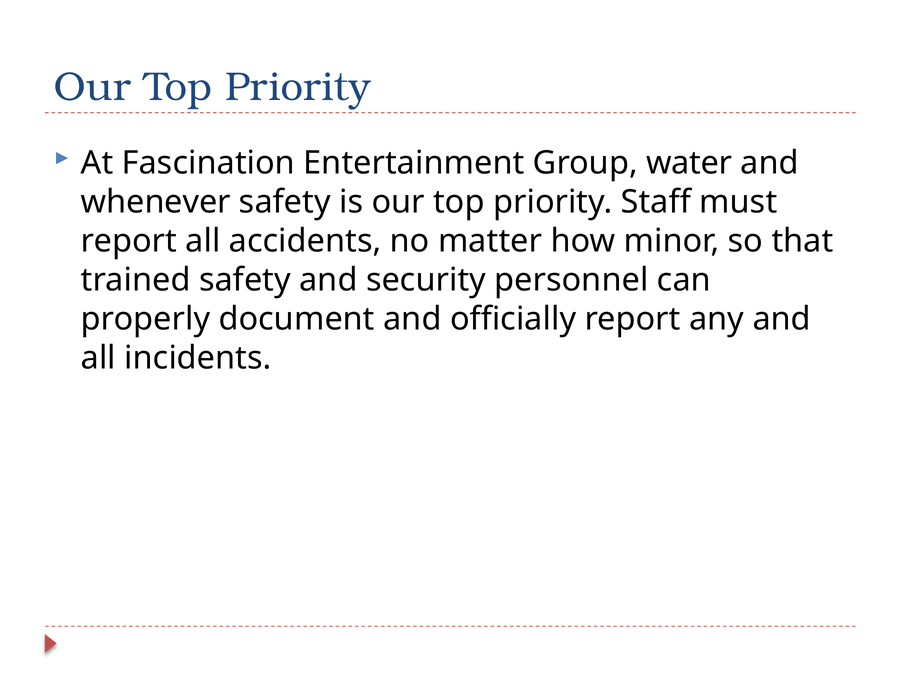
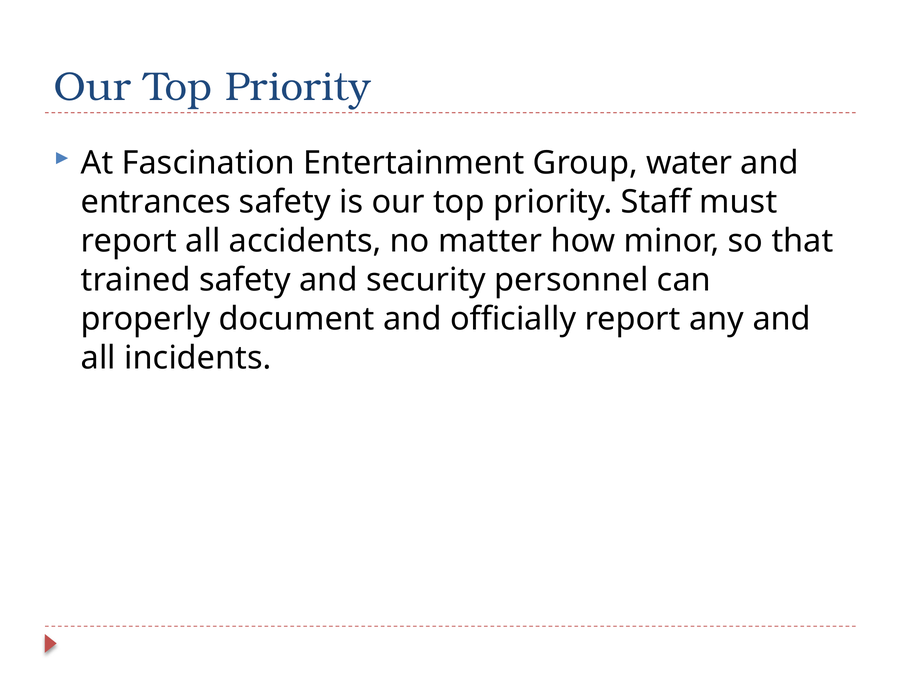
whenever: whenever -> entrances (156, 202)
